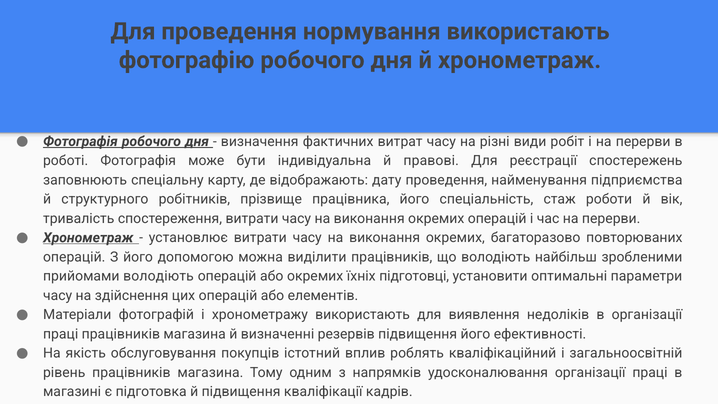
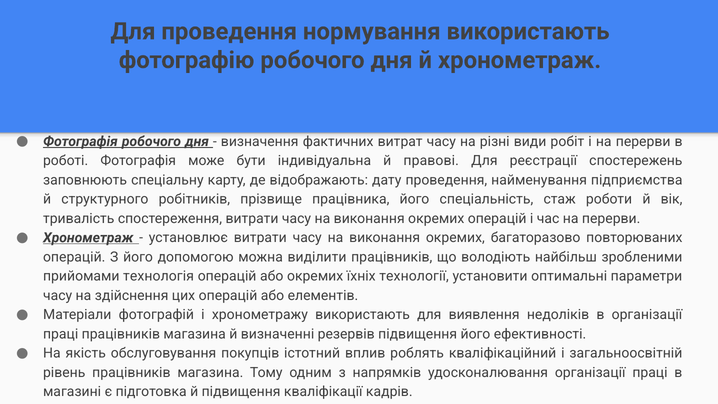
прийомами володіють: володіють -> технологія (159, 276)
підготовці: підготовці -> технології (414, 276)
